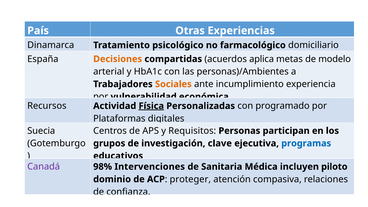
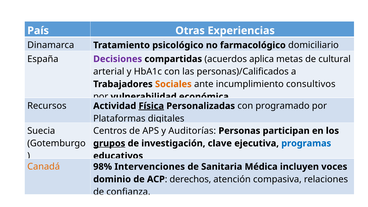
Decisiones colour: orange -> purple (118, 59)
modelo: modelo -> cultural (335, 59)
personas)/Ambientes: personas)/Ambientes -> personas)/Calificados (243, 72)
experiencia: experiencia -> consultivos (311, 84)
Requisitos: Requisitos -> Auditorías (192, 131)
grupos underline: none -> present (109, 143)
Canadá colour: purple -> orange (44, 167)
piloto: piloto -> voces (334, 167)
proteger: proteger -> derechos (190, 179)
